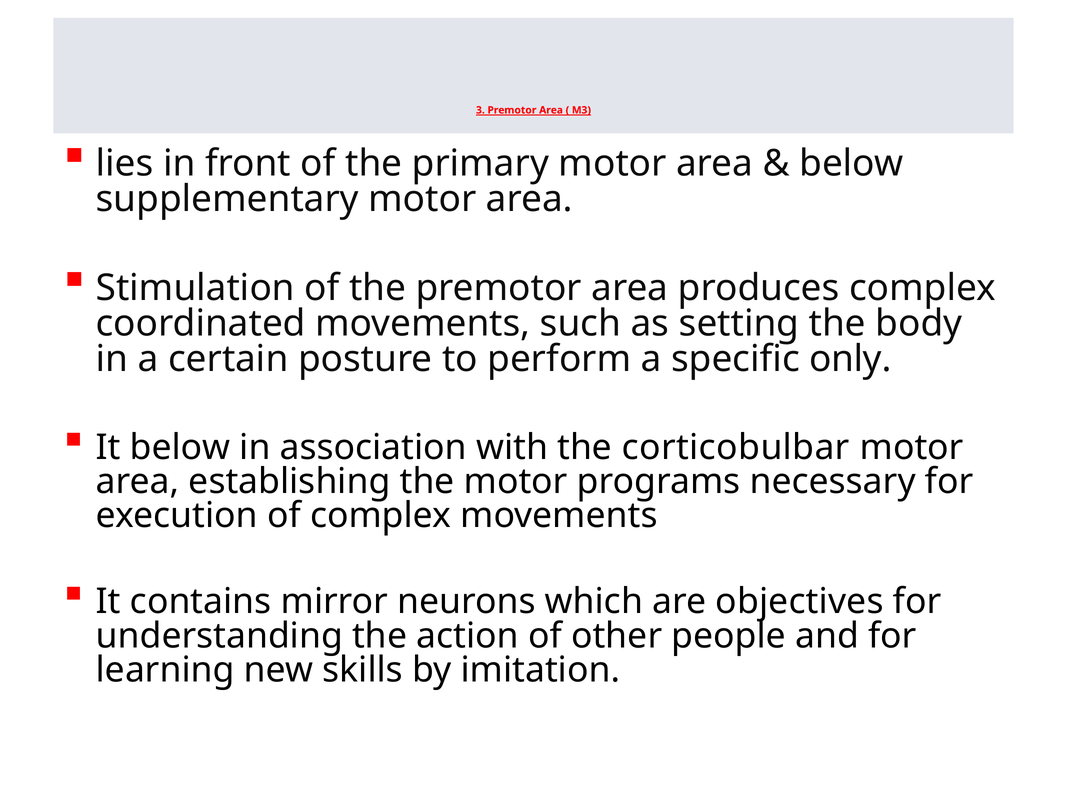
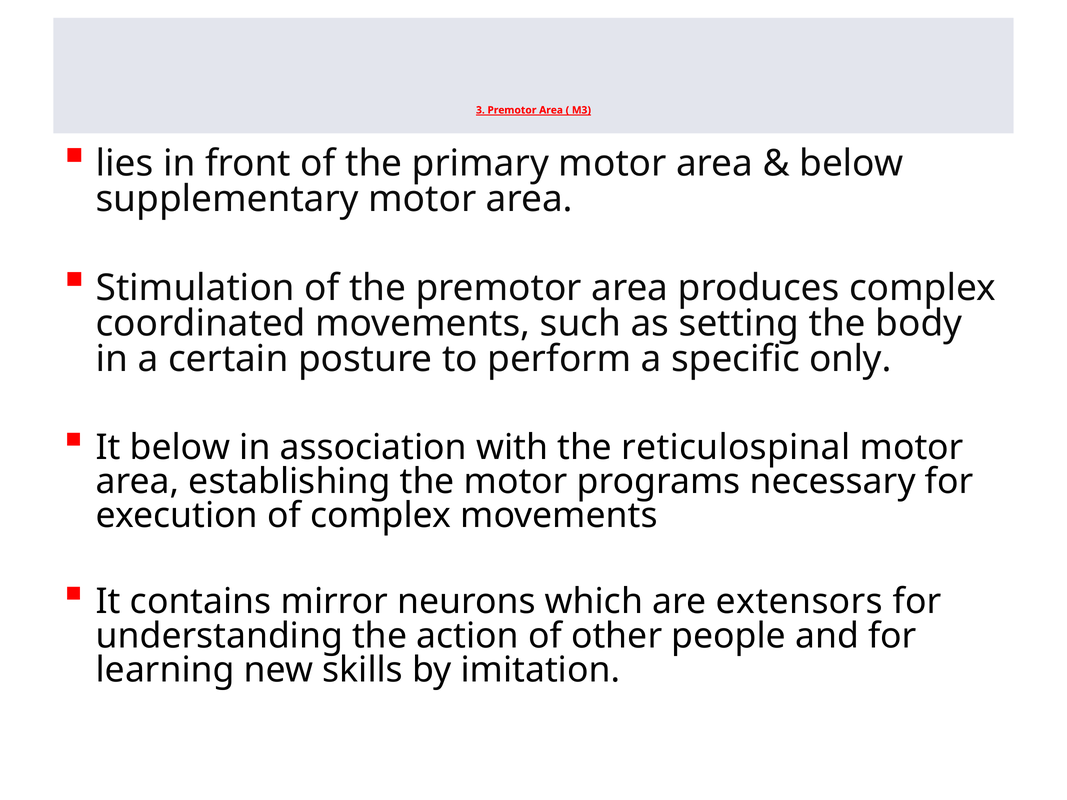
corticobulbar: corticobulbar -> reticulospinal (736, 447)
objectives: objectives -> extensors (799, 602)
